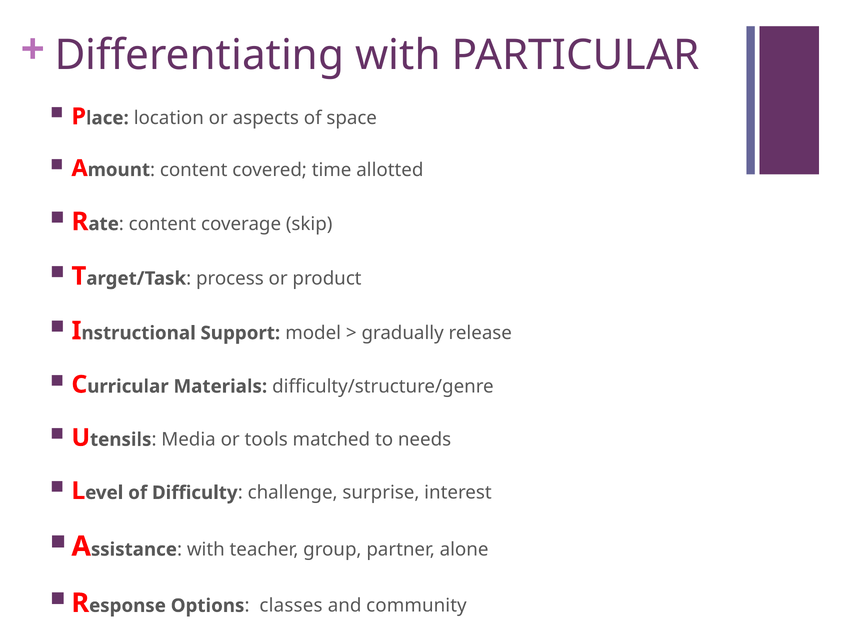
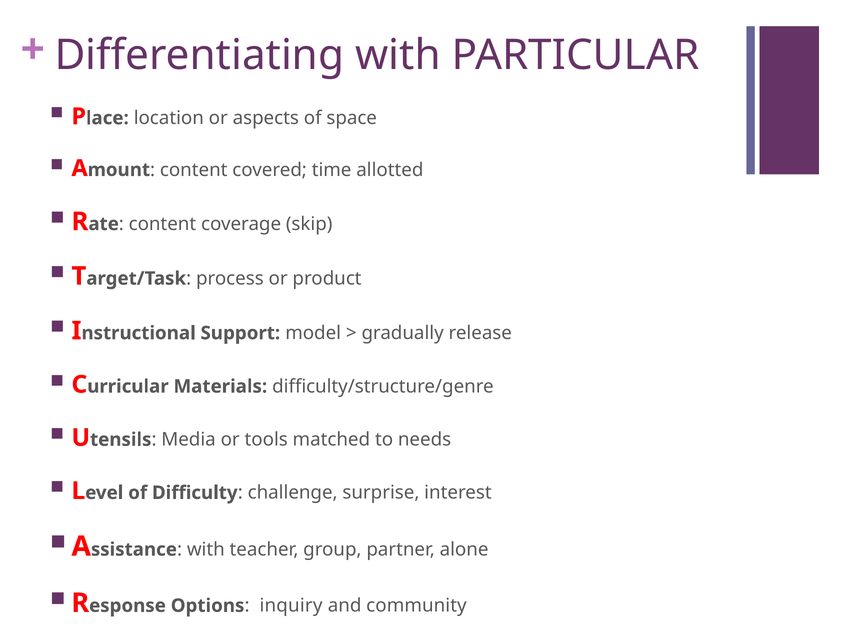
classes: classes -> inquiry (291, 605)
